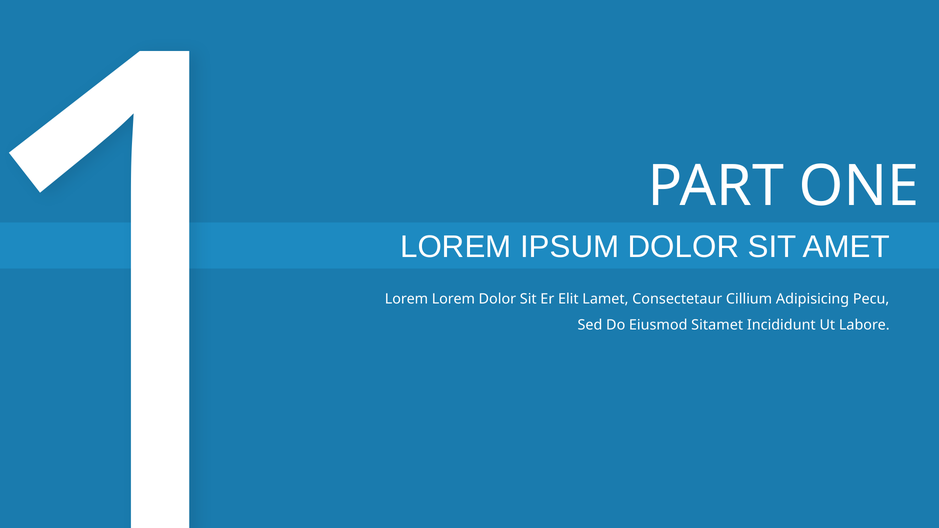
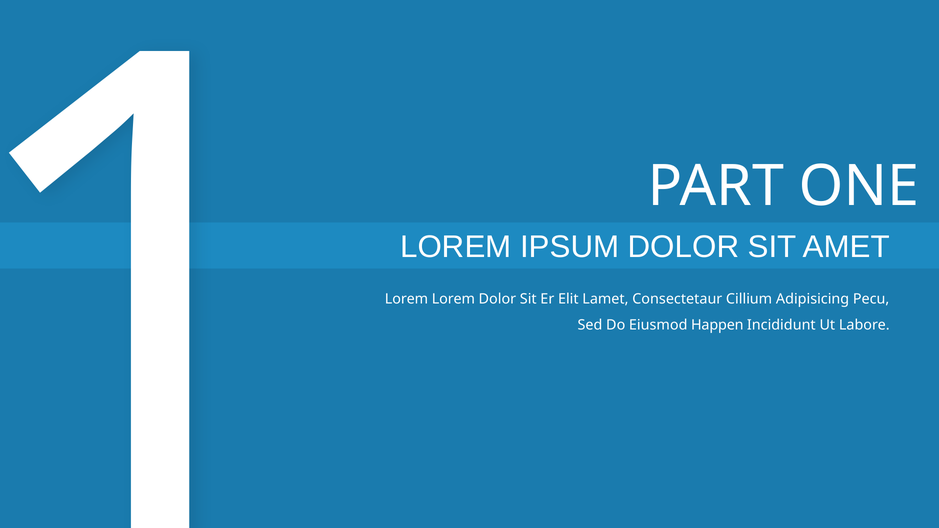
Sitamet: Sitamet -> Happen (717, 325)
